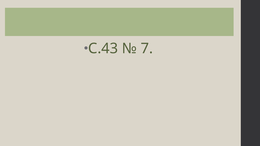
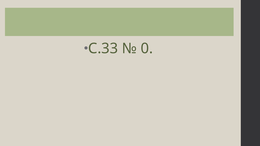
С.43: С.43 -> С.33 (103, 48)
7: 7 -> 0 (147, 48)
